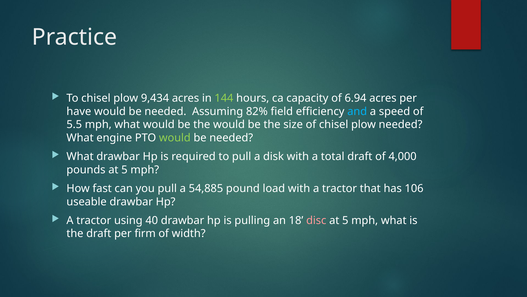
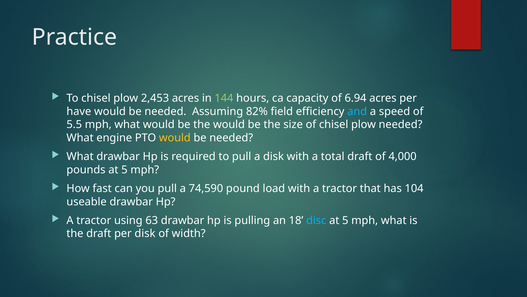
9,434: 9,434 -> 2,453 (155, 98)
would colour: light green -> yellow (175, 138)
54,885: 54,885 -> 74,590 (206, 188)
106: 106 -> 104 (414, 188)
40: 40 -> 63 (152, 220)
disc colour: pink -> light blue (316, 220)
per firm: firm -> disk (145, 233)
